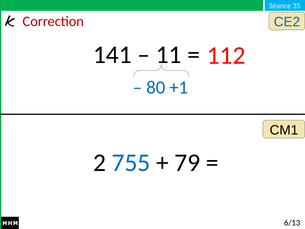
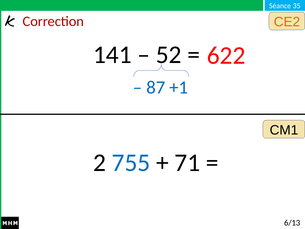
CE2 colour: blue -> orange (287, 22)
11: 11 -> 52 (169, 55)
112: 112 -> 622 (226, 55)
80: 80 -> 87 (156, 87)
79: 79 -> 71 (187, 163)
